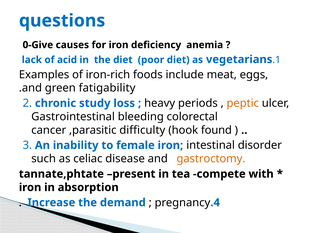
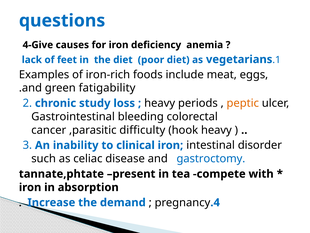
0-Give: 0-Give -> 4-Give (38, 45)
acid: acid -> feet (67, 60)
hook found: found -> heavy (216, 130)
female: female -> clinical (135, 145)
gastroctomy colour: orange -> blue (211, 158)
